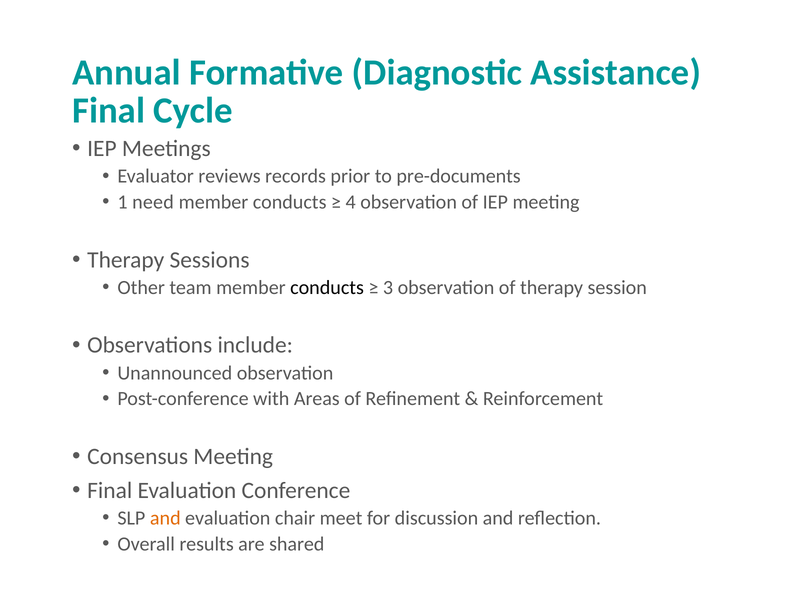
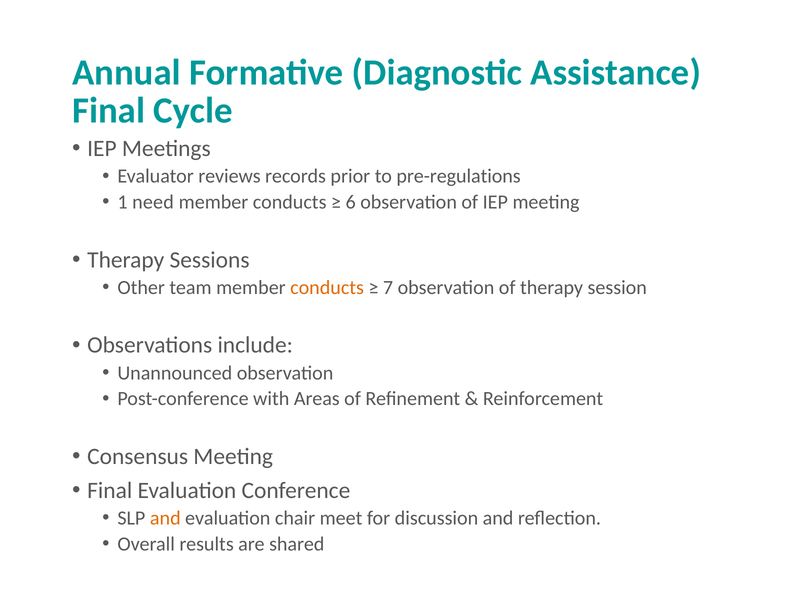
pre-documents: pre-documents -> pre-regulations (459, 176)
4: 4 -> 6 (351, 202)
conducts colour: black -> orange (327, 287)
3: 3 -> 7 (388, 287)
